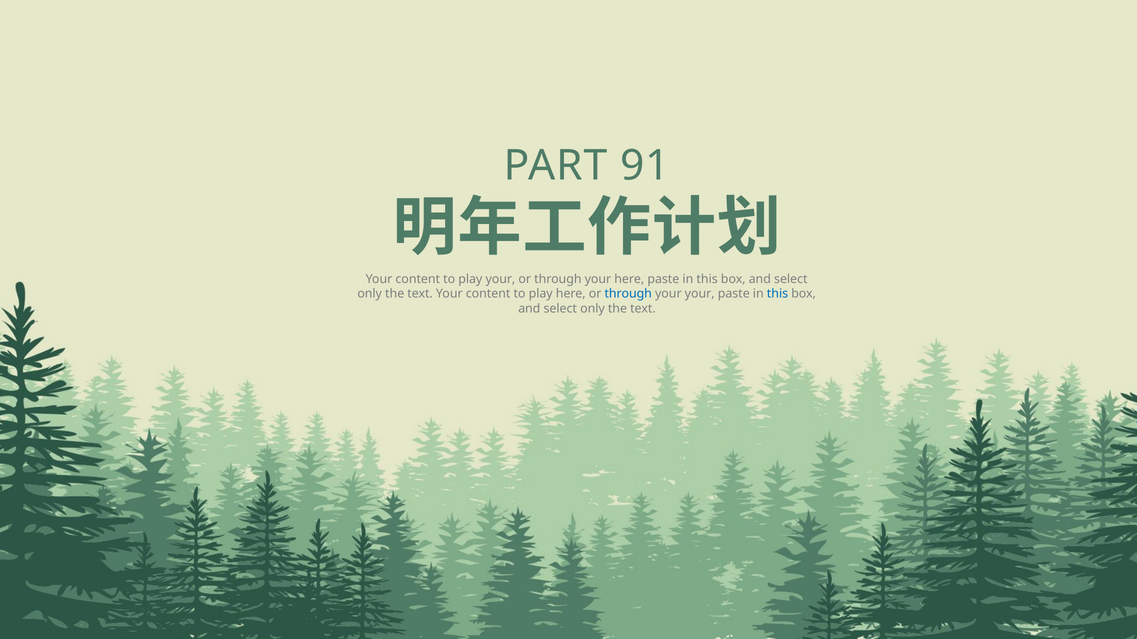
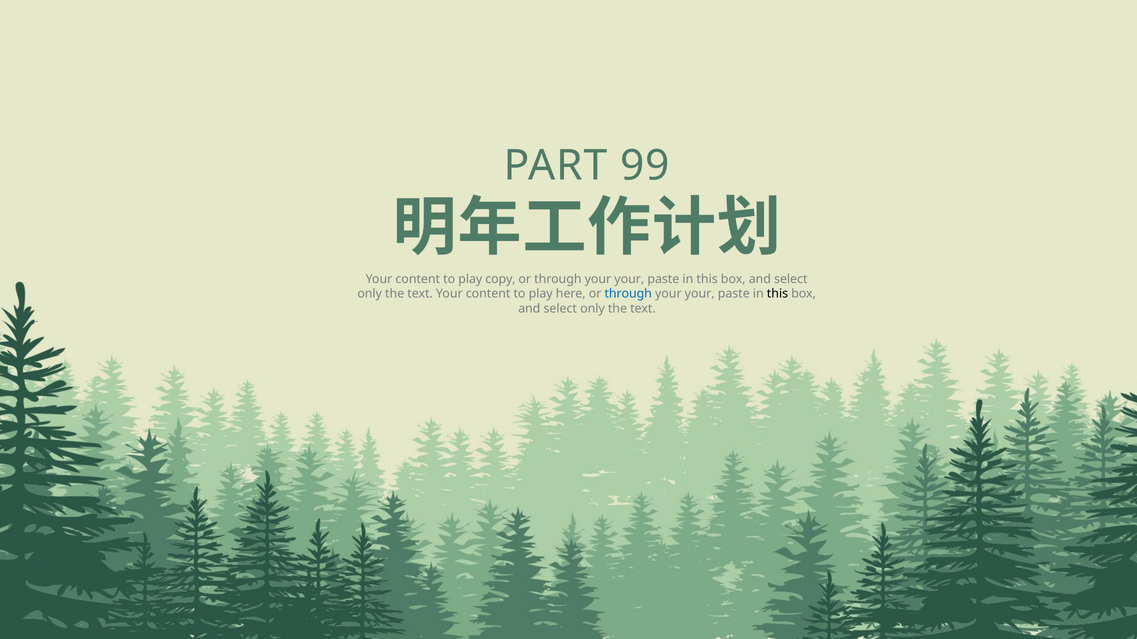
91: 91 -> 99 (645, 166)
play your: your -> copy (500, 279)
here: here -> your (629, 279)
this colour: blue -> black (778, 294)
